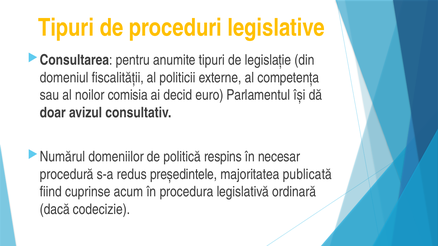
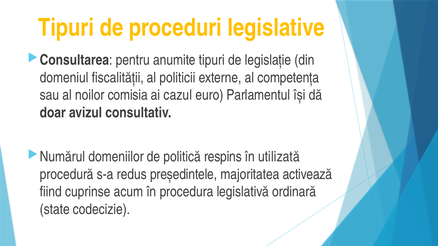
decid: decid -> cazul (178, 95)
necesar: necesar -> utilizată (279, 157)
publicată: publicată -> activează (307, 175)
dacă: dacă -> state (55, 210)
